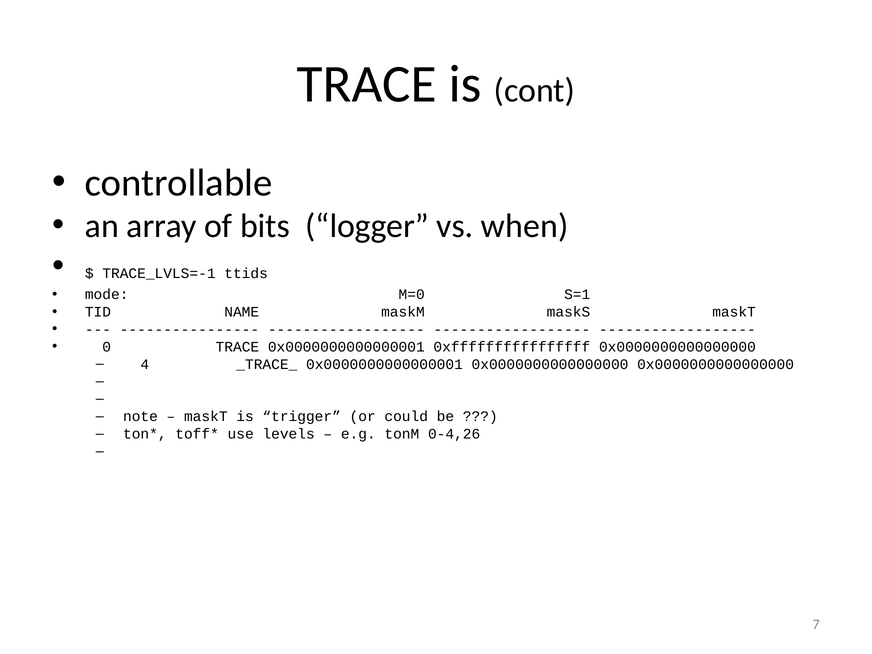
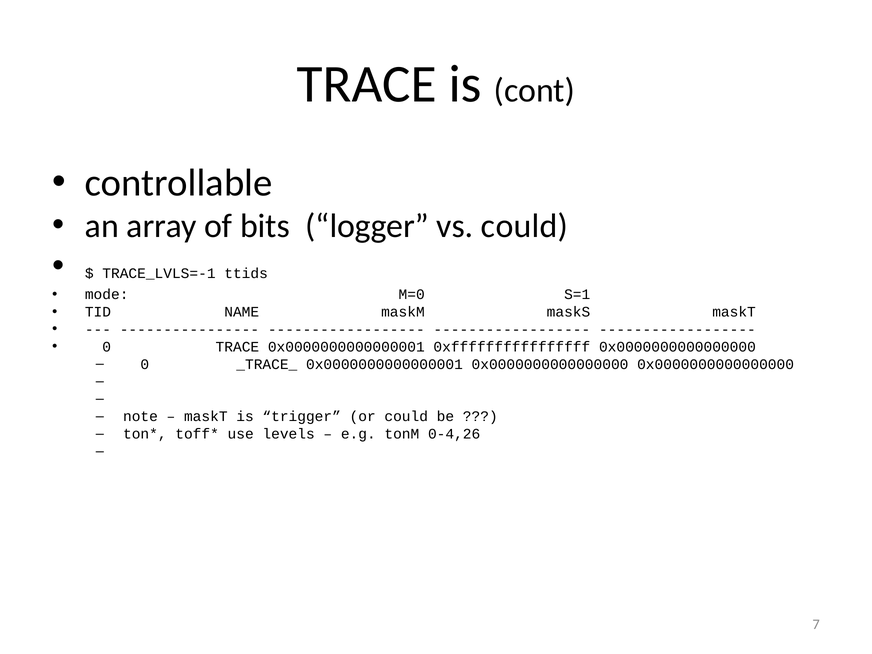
vs when: when -> could (525, 226)
4: 4 -> 0 (145, 364)
